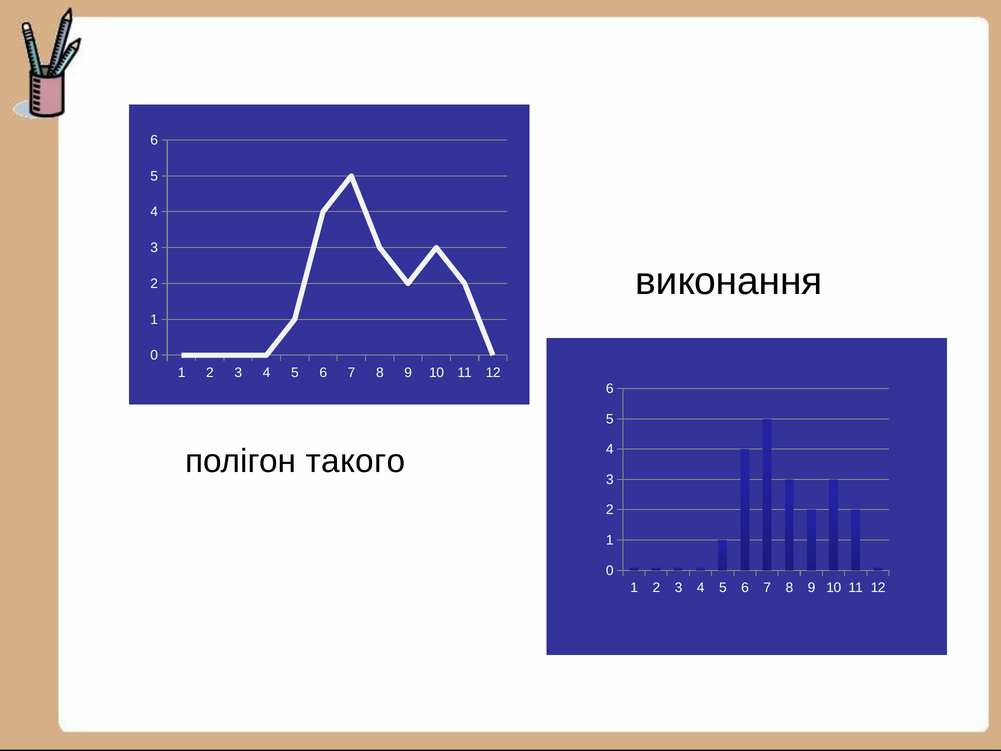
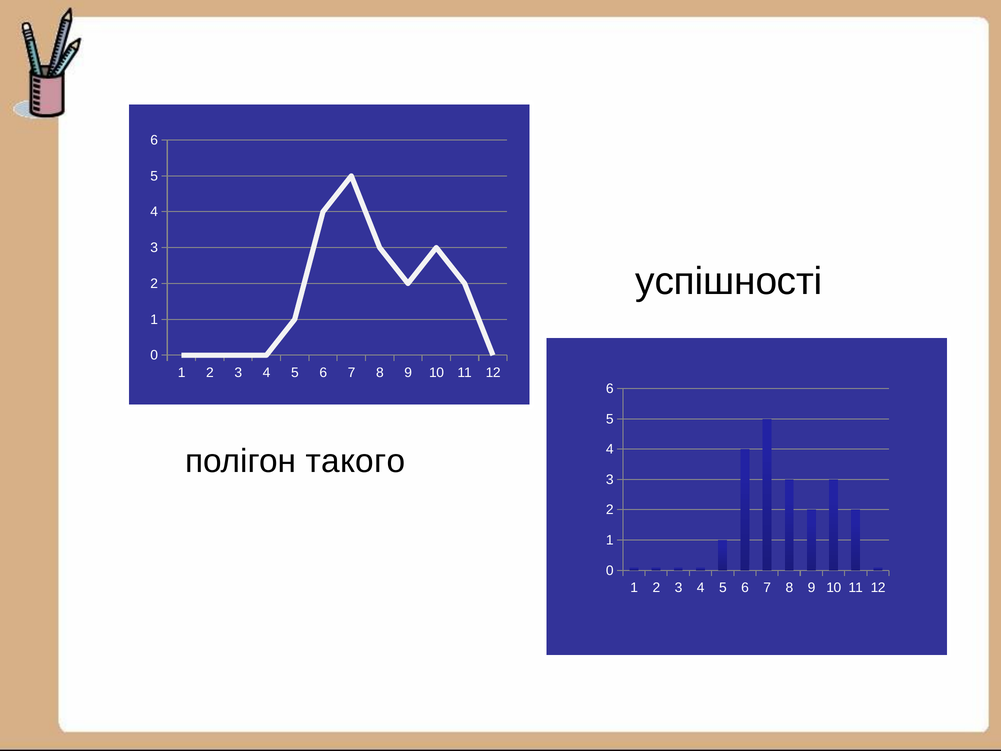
виконання: виконання -> успішності (729, 281)
